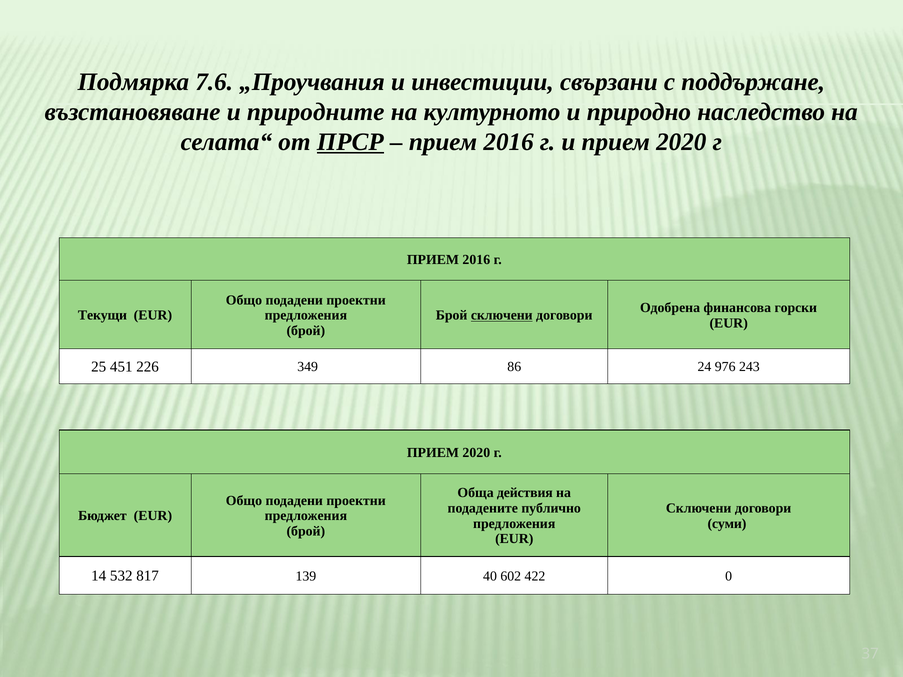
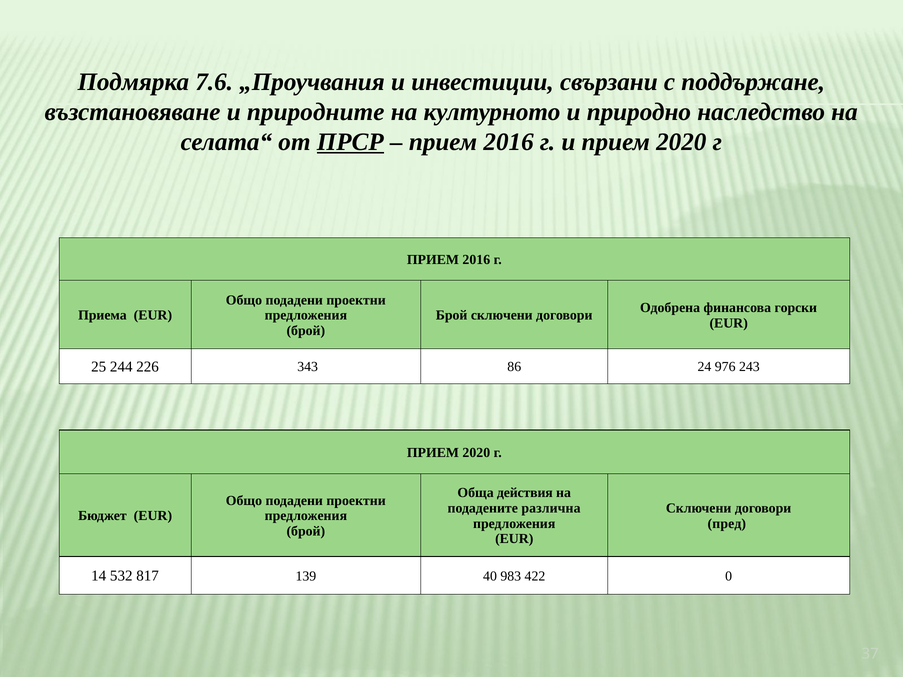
Текущи: Текущи -> Приема (102, 315)
сключени underline: present -> none (502, 315)
451: 451 -> 244 (121, 367)
349: 349 -> 343 (308, 367)
публично: публично -> различна (551, 508)
суми: суми -> пред (727, 524)
602: 602 -> 983 (511, 576)
